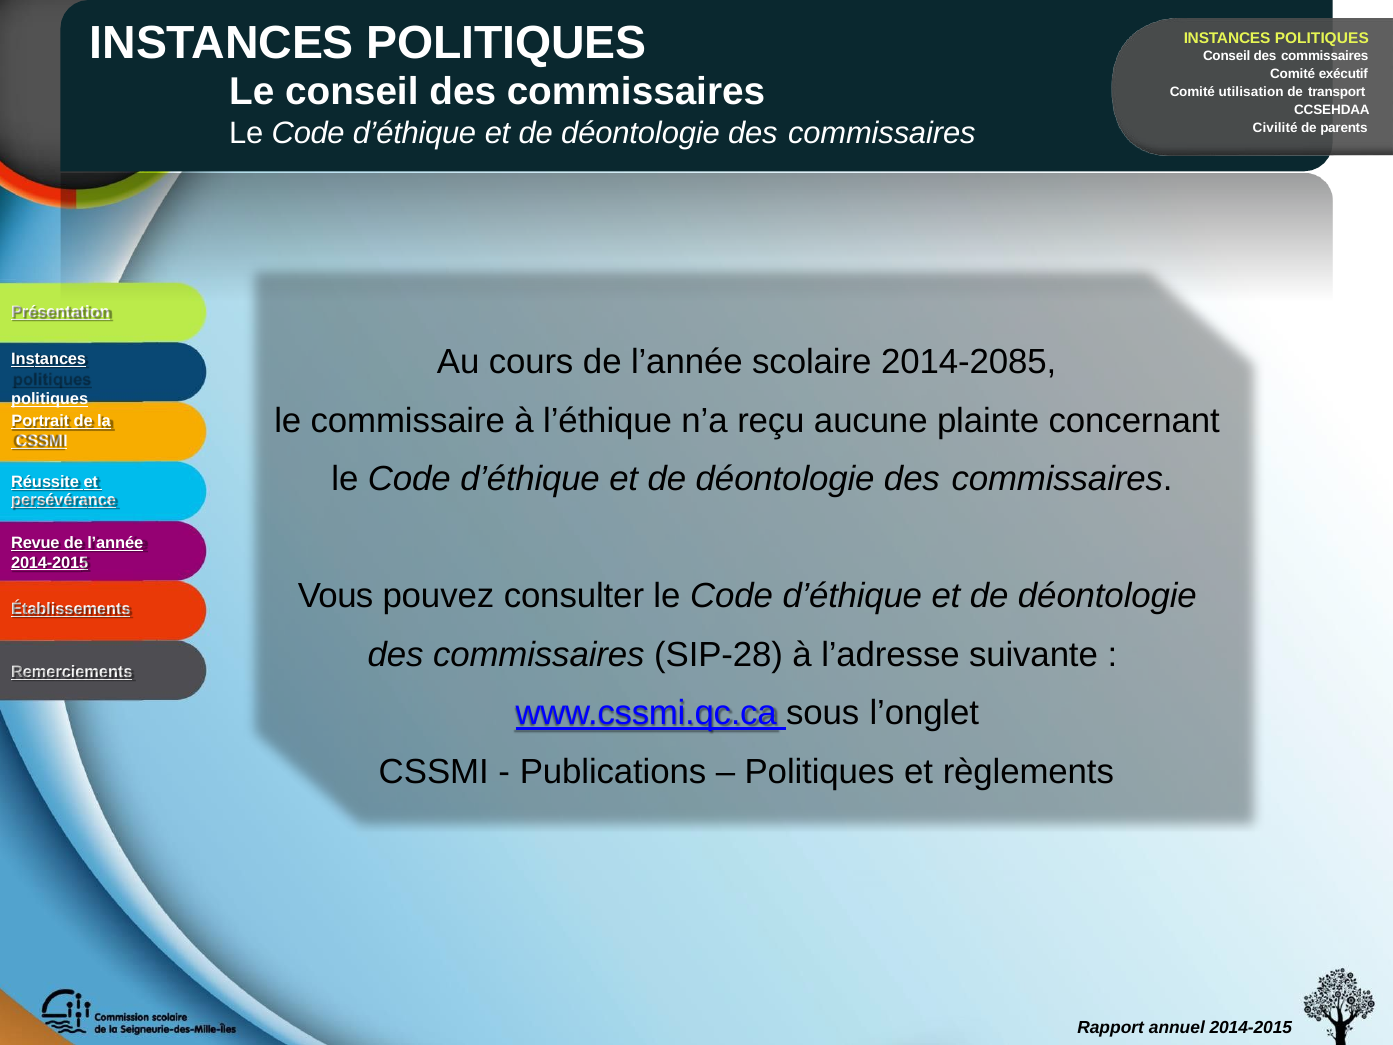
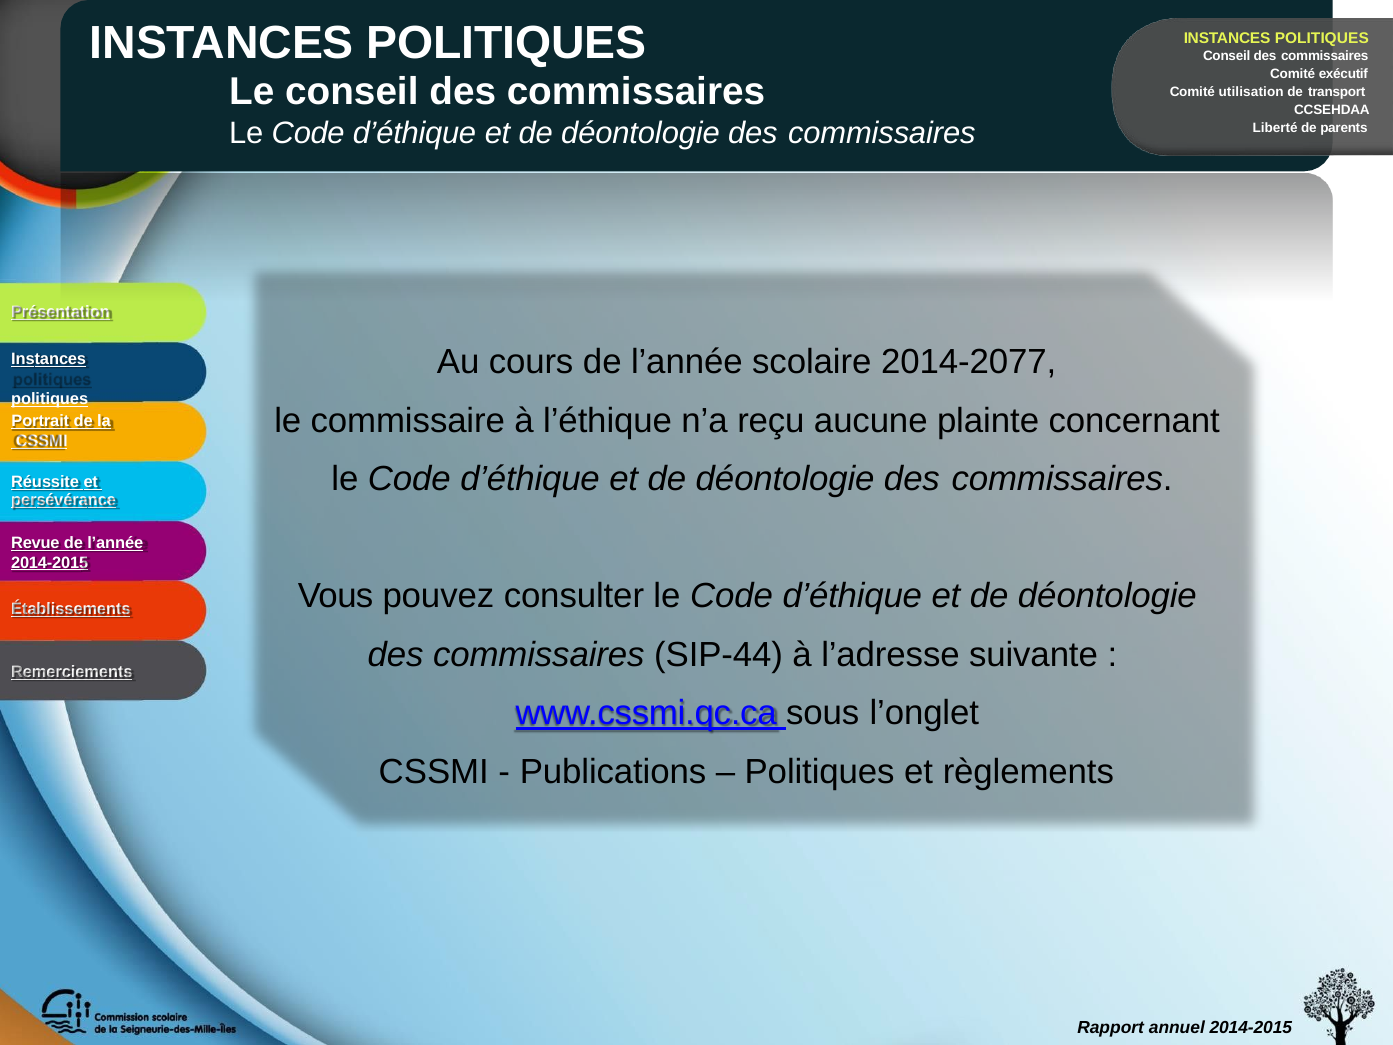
Civilité: Civilité -> Liberté (1275, 128)
2014-2085: 2014-2085 -> 2014-2077 (969, 362)
SIP-28: SIP-28 -> SIP-44 (719, 655)
